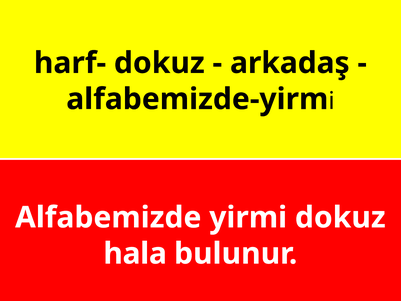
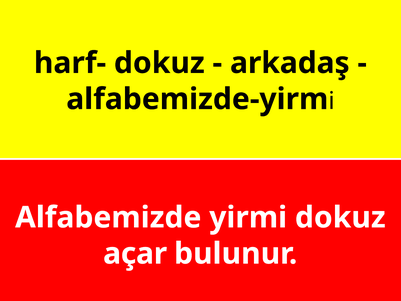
hala: hala -> açar (135, 253)
